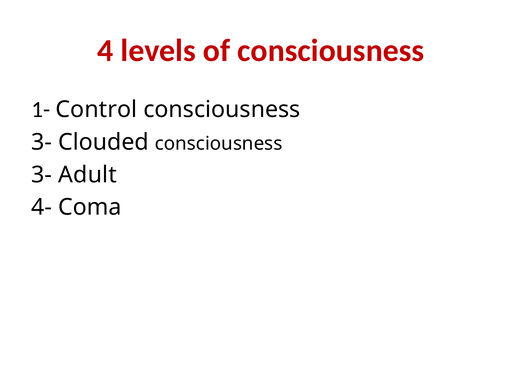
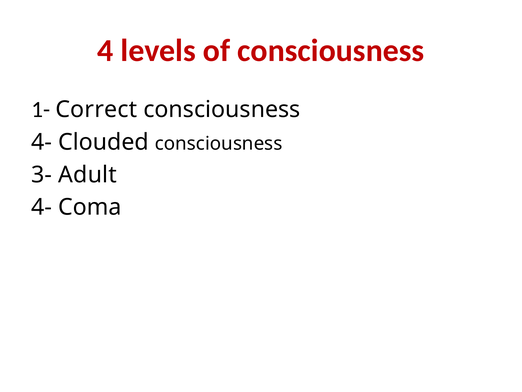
Control: Control -> Correct (96, 110)
3-: 3- -> 4- (42, 142)
